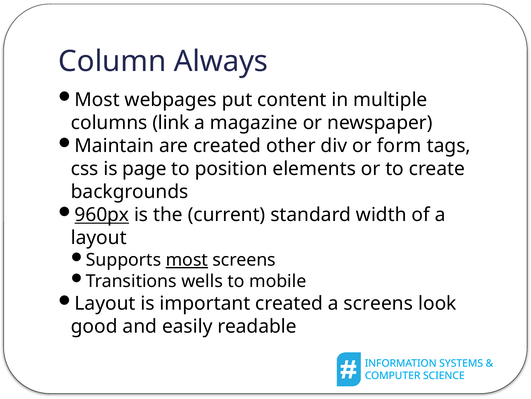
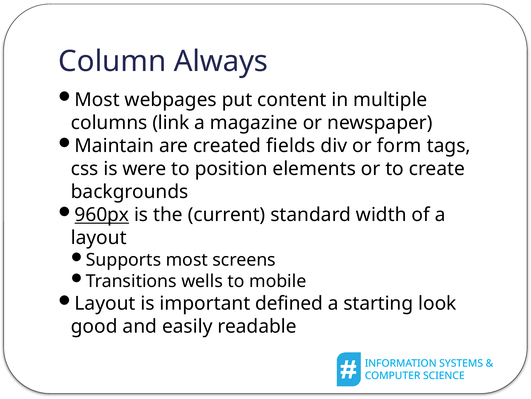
other: other -> fields (291, 146)
page: page -> were (144, 169)
most underline: present -> none (187, 260)
important created: created -> defined (289, 303)
a screens: screens -> starting (378, 303)
